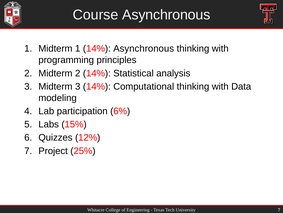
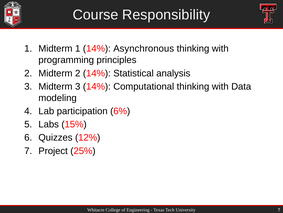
Course Asynchronous: Asynchronous -> Responsibility (166, 15)
